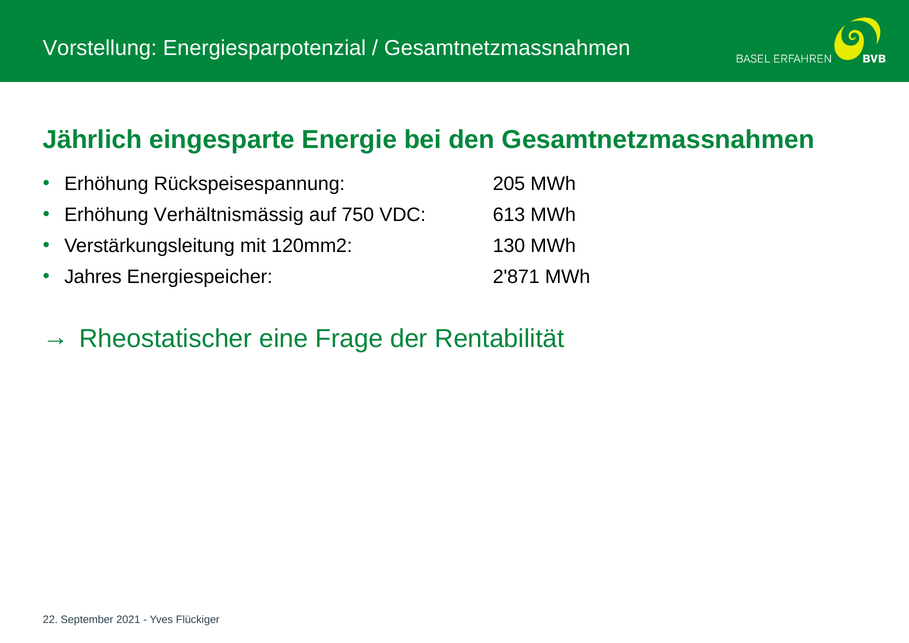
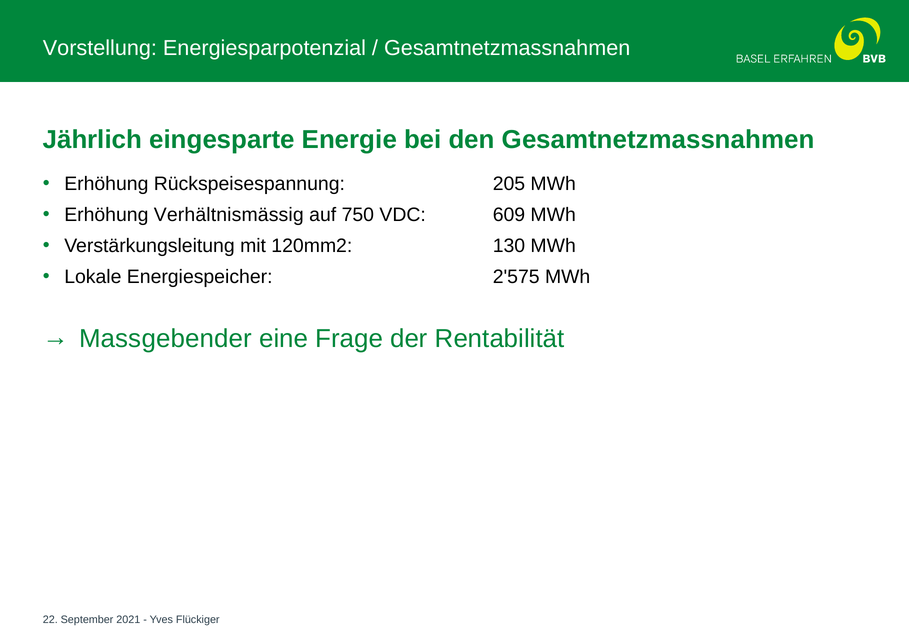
613: 613 -> 609 (509, 215)
Jahres: Jahres -> Lokale (93, 277)
2'871: 2'871 -> 2'575 (516, 277)
Rheostatischer: Rheostatischer -> Massgebender (165, 339)
